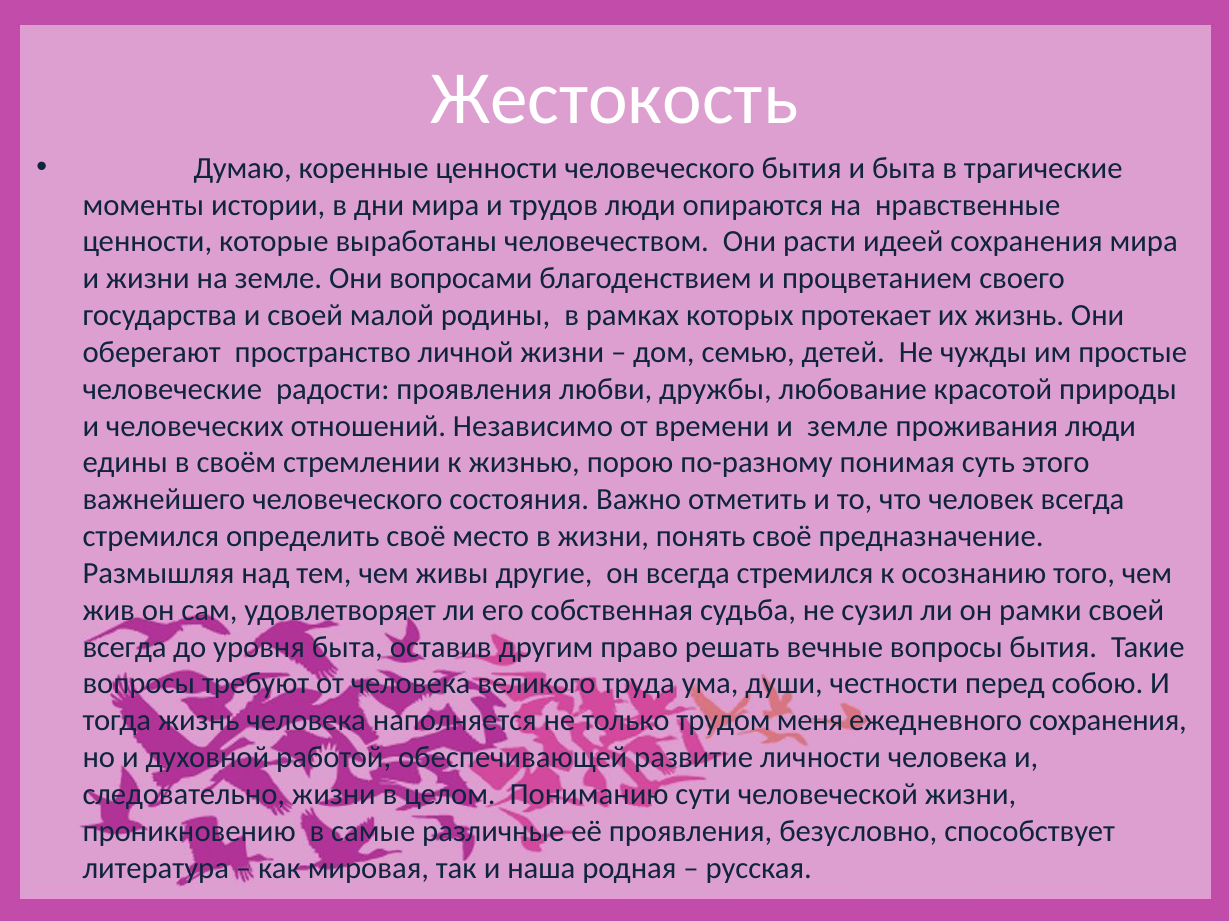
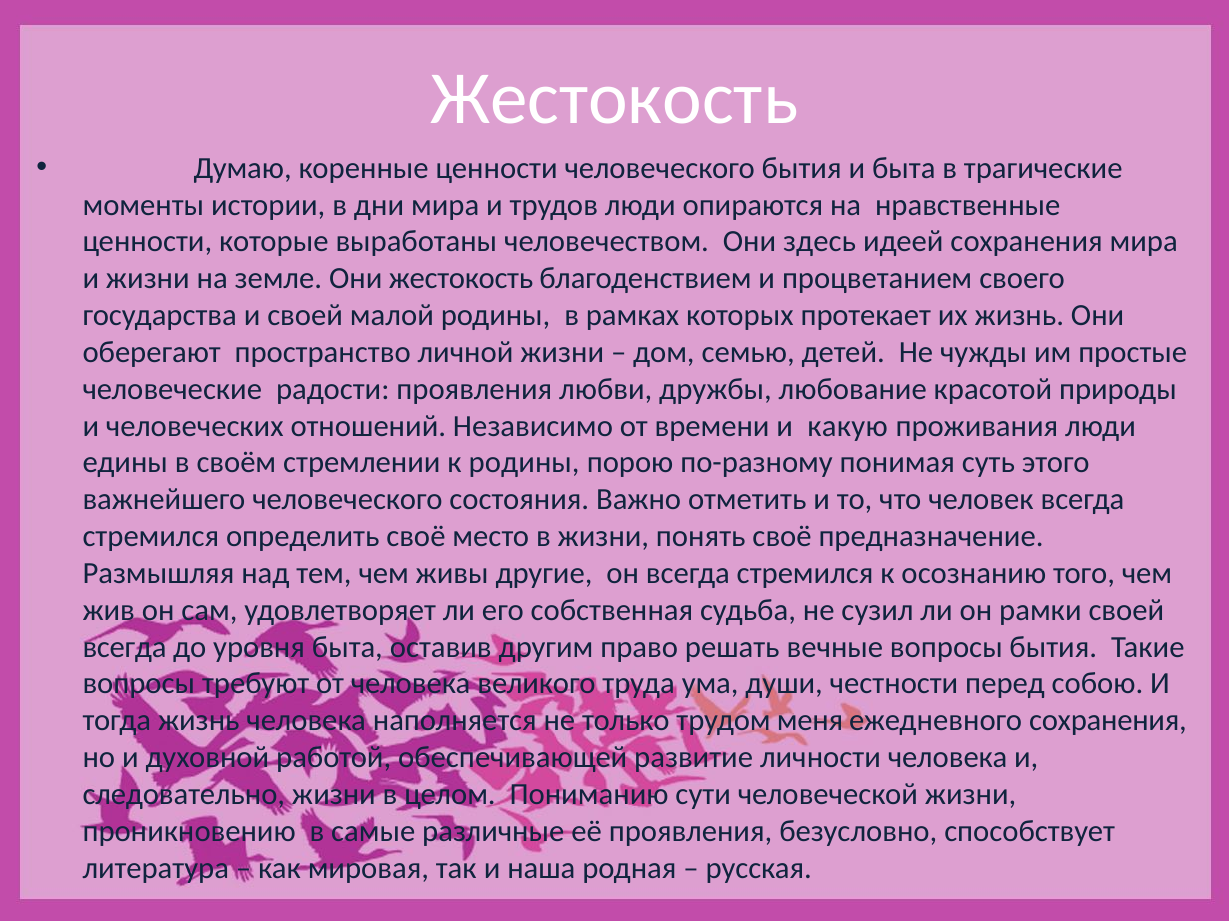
расти: расти -> здесь (820, 242)
Они вопросами: вопросами -> жестокость (461, 279)
и земле: земле -> какую (848, 426)
к жизнью: жизнью -> родины (524, 463)
